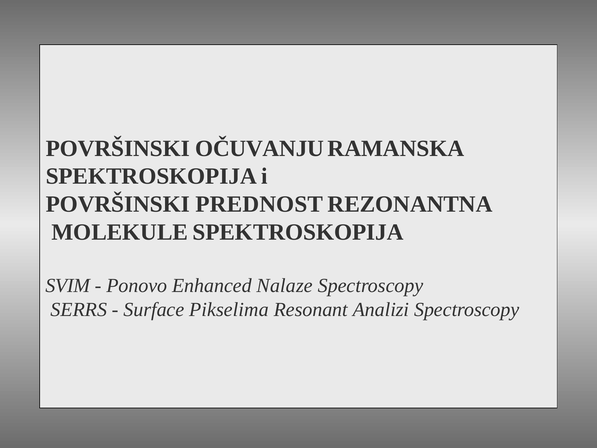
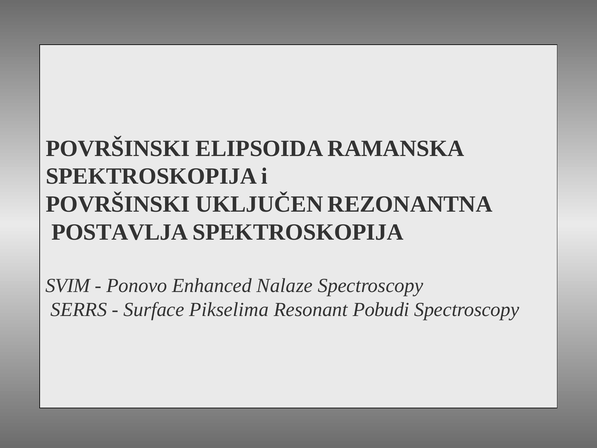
OČUVANJU: OČUVANJU -> ELIPSOIDA (259, 148)
PREDNOST: PREDNOST -> UKLJUČEN (259, 204)
MOLEKULE: MOLEKULE -> POSTAVLJA (120, 232)
Analizi: Analizi -> Pobudi (381, 309)
